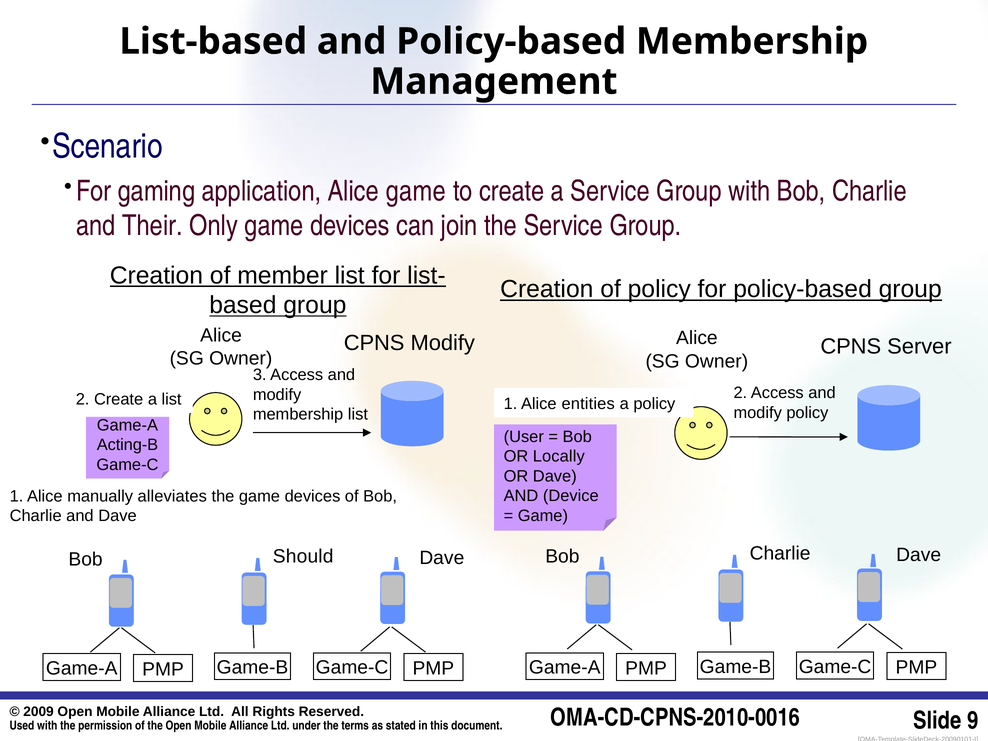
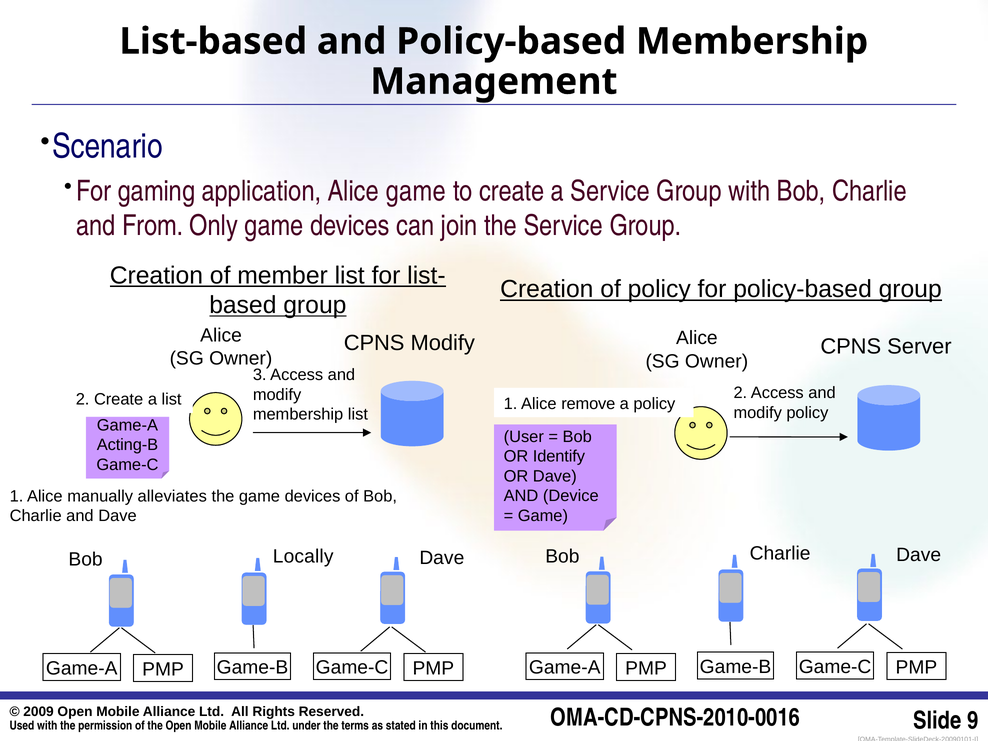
Their: Their -> From (153, 226)
entities: entities -> remove (588, 404)
Locally: Locally -> Identify (559, 457)
Should: Should -> Locally (303, 557)
